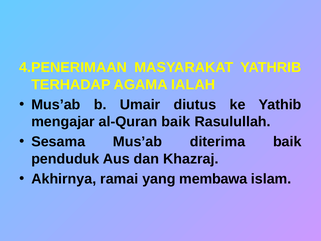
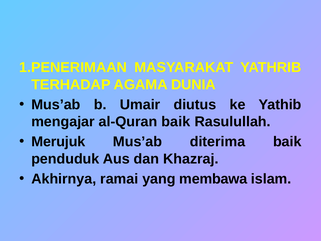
4.PENERIMAAN: 4.PENERIMAAN -> 1.PENERIMAAN (73, 67)
IALAH: IALAH -> DUNIA (193, 84)
Sesama: Sesama -> Merujuk (58, 142)
